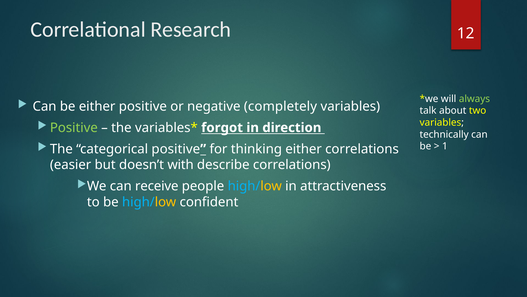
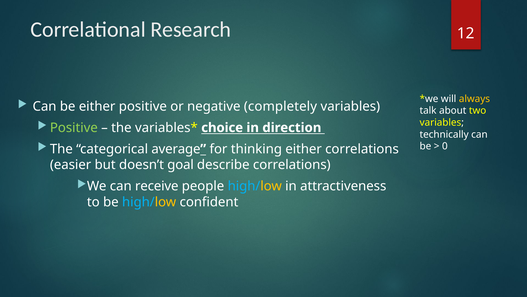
always colour: light green -> yellow (474, 99)
forgot: forgot -> choice (222, 127)
categorical positive: positive -> average (176, 149)
1: 1 -> 0 (445, 146)
with: with -> goal (181, 165)
